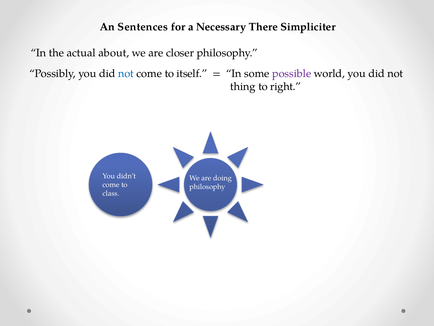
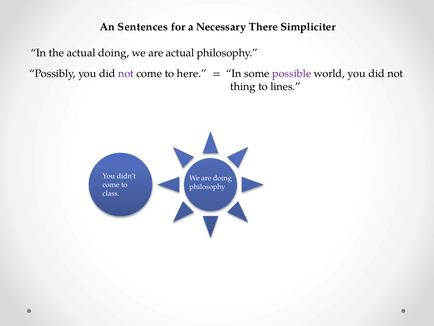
actual about: about -> doing (114, 53)
are closer: closer -> actual (180, 53)
not colour: blue -> purple (126, 73)
itself: itself -> here (192, 73)
right: right -> lines (286, 86)
